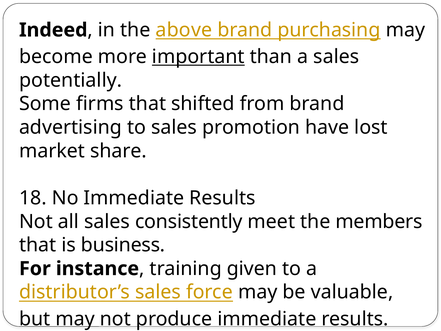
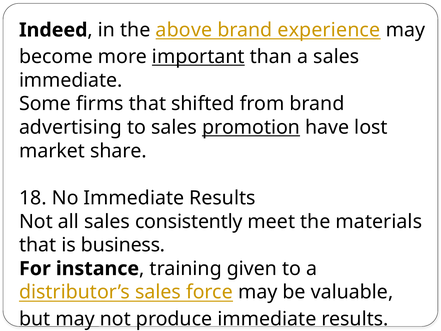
purchasing: purchasing -> experience (329, 30)
potentially: potentially -> immediate (71, 80)
promotion underline: none -> present (251, 127)
members: members -> materials (379, 221)
